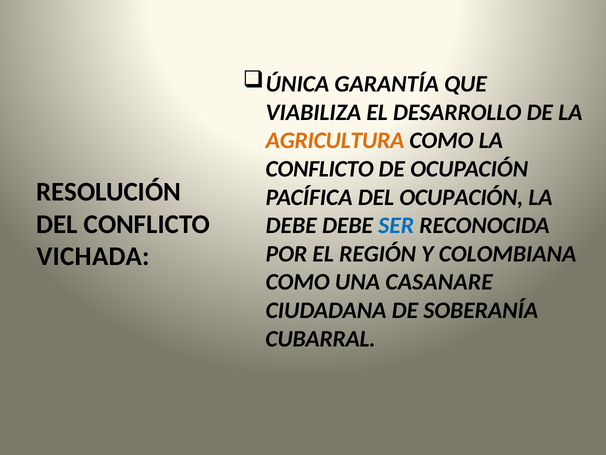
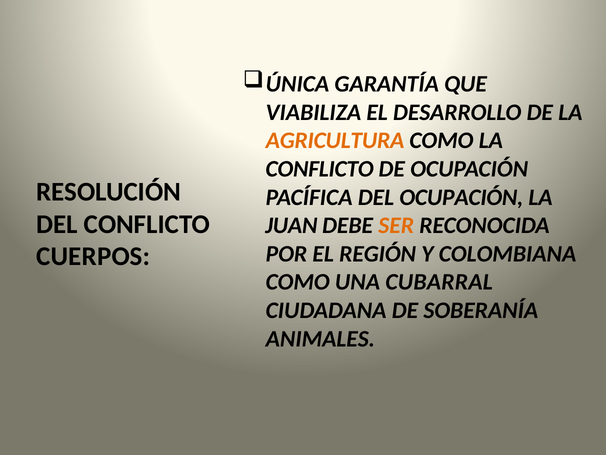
DEBE: DEBE -> JUAN (291, 225)
SER colour: blue -> orange (396, 225)
VICHADA: VICHADA -> CUERPOS (93, 256)
CASANARE: CASANARE -> CUBARRAL (439, 282)
CUBARRAL: CUBARRAL -> ANIMALES (320, 338)
